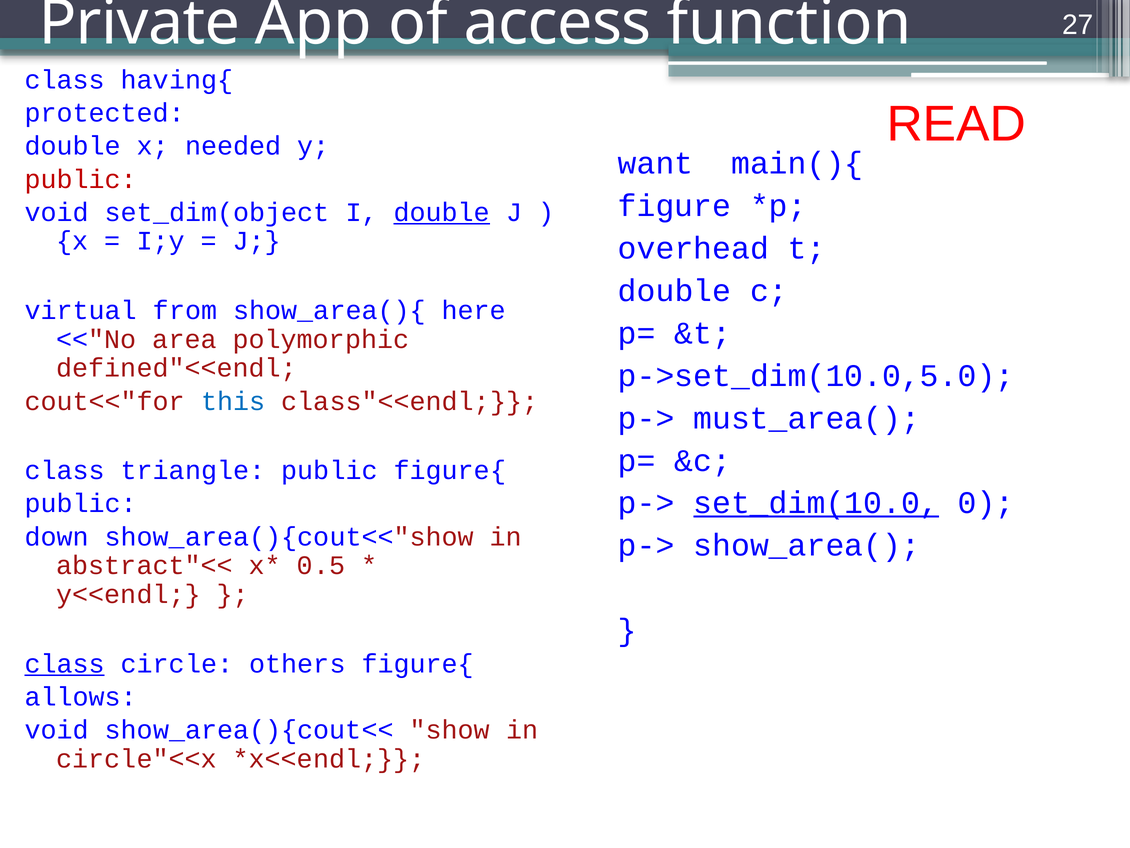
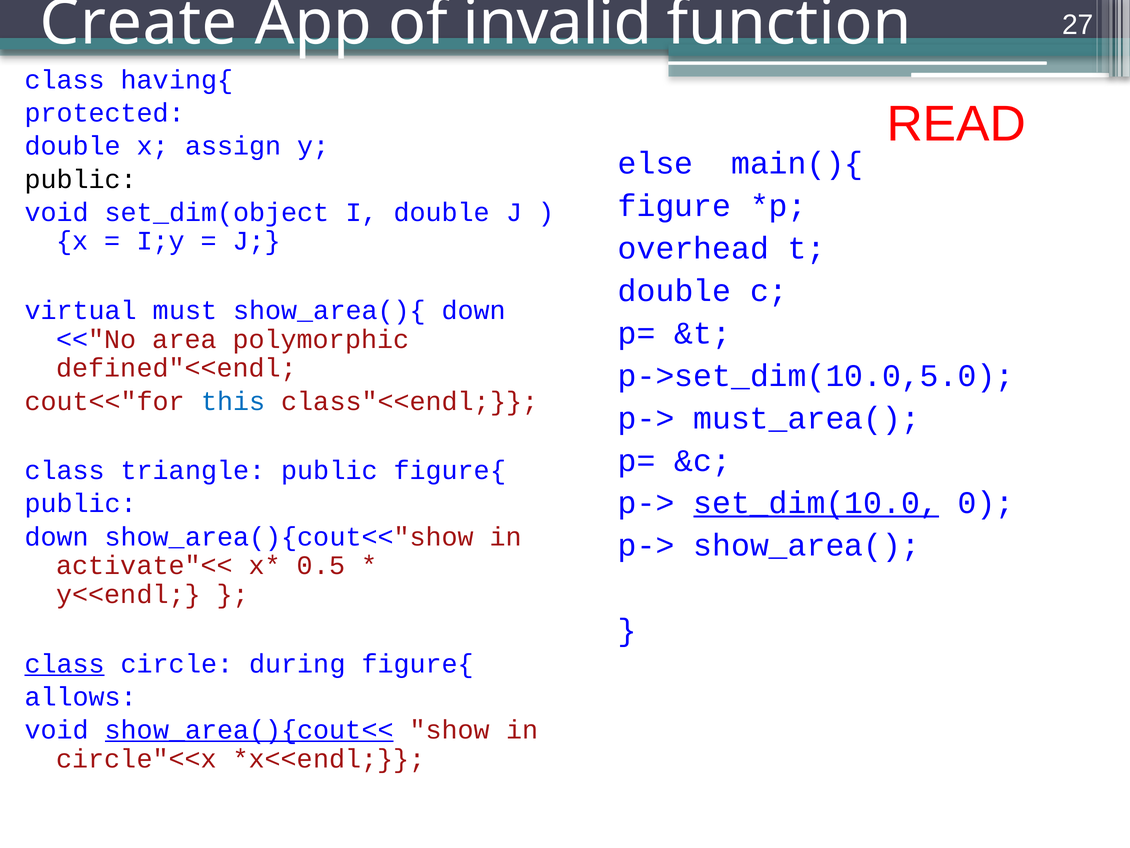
Private: Private -> Create (139, 23)
access: access -> invalid (558, 23)
needed: needed -> assign (233, 146)
want: want -> else (656, 163)
public colour: red -> black (81, 179)
double underline: present -> none (442, 212)
from: from -> must (185, 310)
show_area(){ here: here -> down (474, 310)
abstract"<<: abstract"<< -> activate"<< (145, 565)
others: others -> during (297, 663)
show_area(){cout<< underline: none -> present (249, 730)
